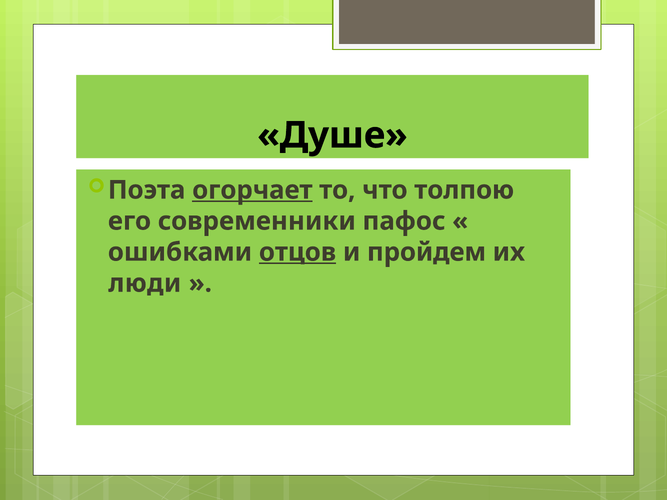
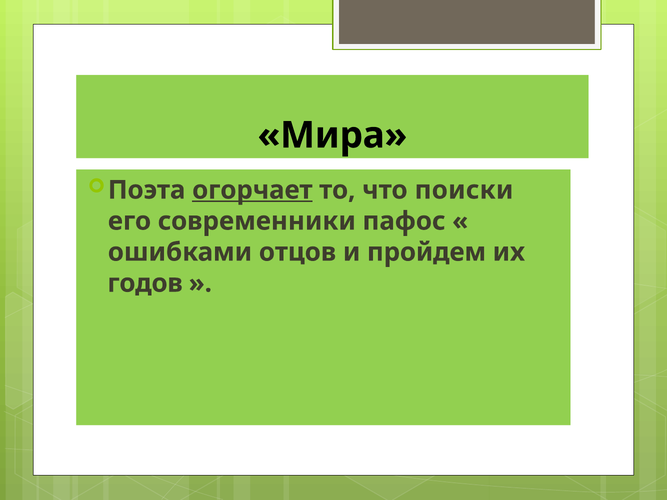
Душе: Душе -> Мира (332, 135)
толпою: толпою -> поиски (464, 190)
отцов underline: present -> none (298, 252)
люди: люди -> годов (145, 283)
